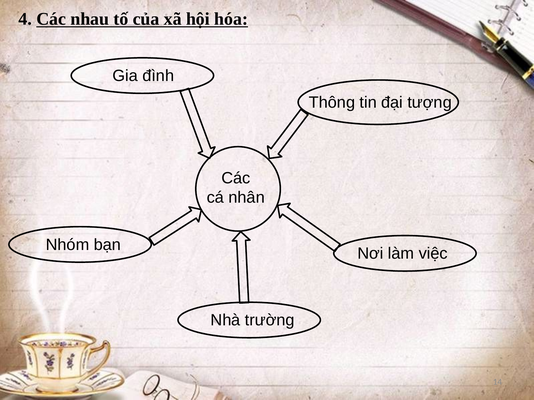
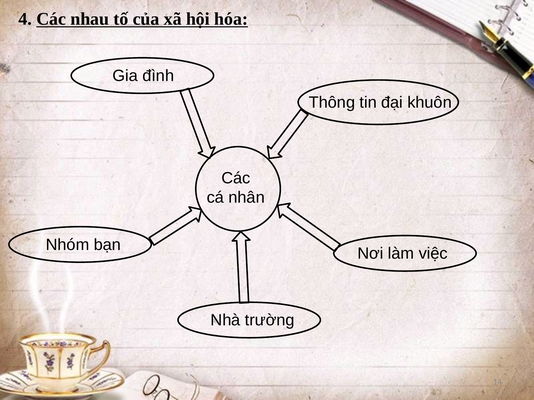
tượng: tượng -> khuôn (430, 103)
